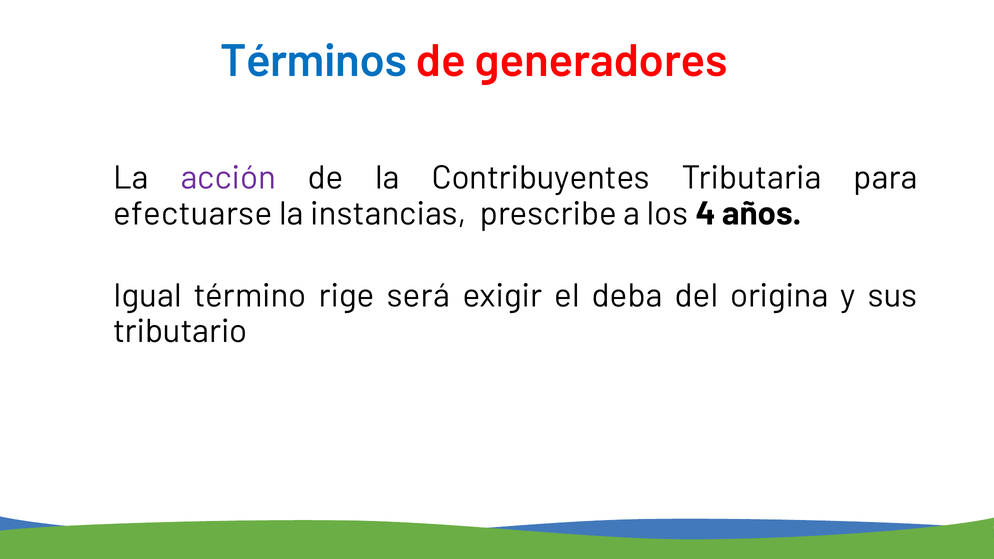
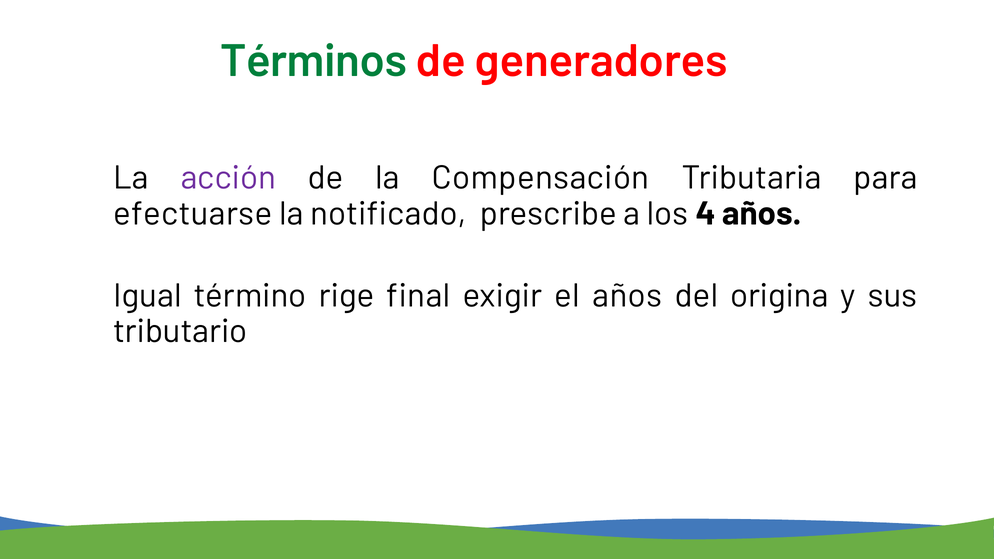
Términos colour: blue -> green (314, 61)
Contribuyentes: Contribuyentes -> Compensación (541, 178)
instancias: instancias -> notificado (388, 214)
será: será -> final (418, 296)
el deba: deba -> años (627, 296)
